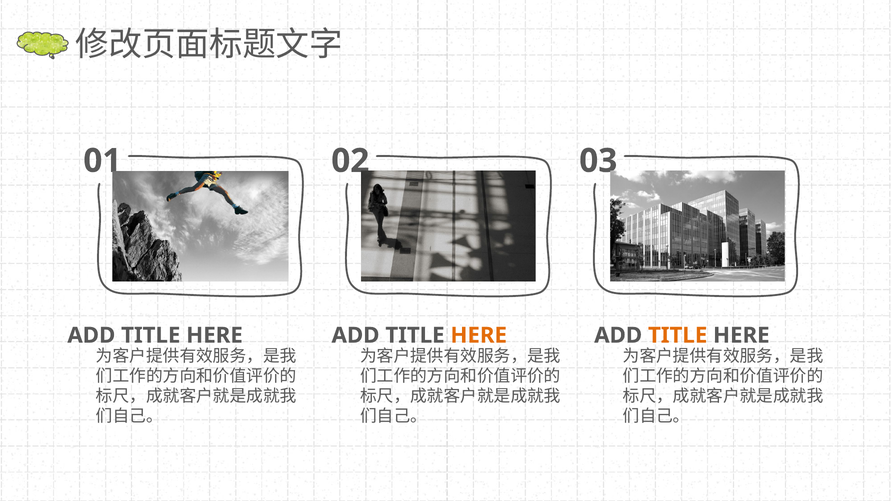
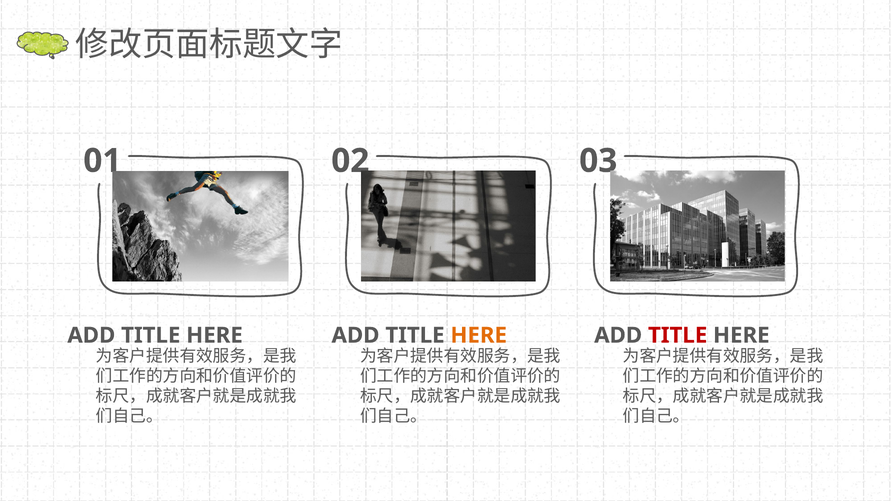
TITLE colour: orange -> red (678, 336)
